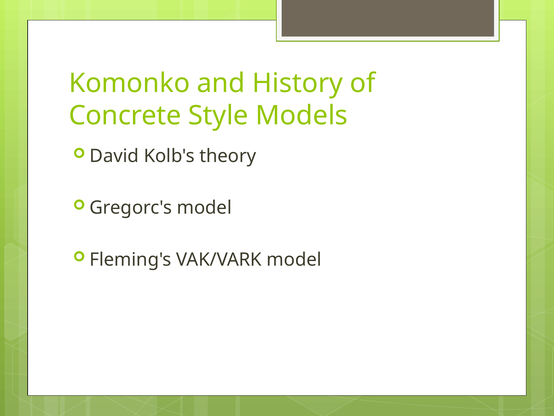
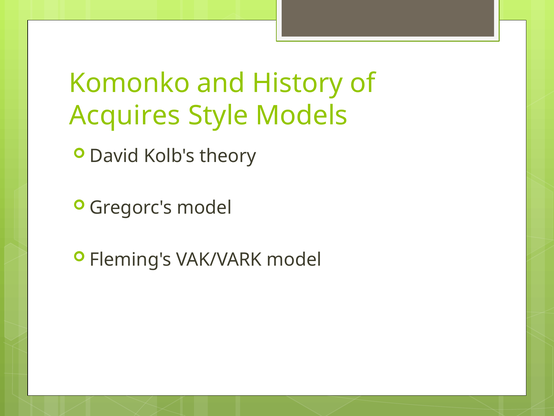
Concrete: Concrete -> Acquires (125, 115)
